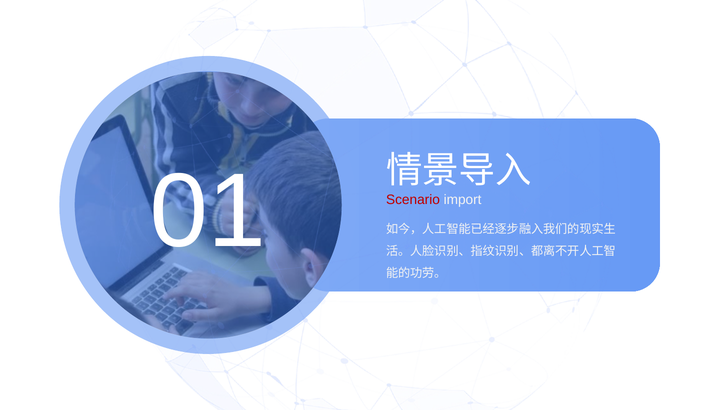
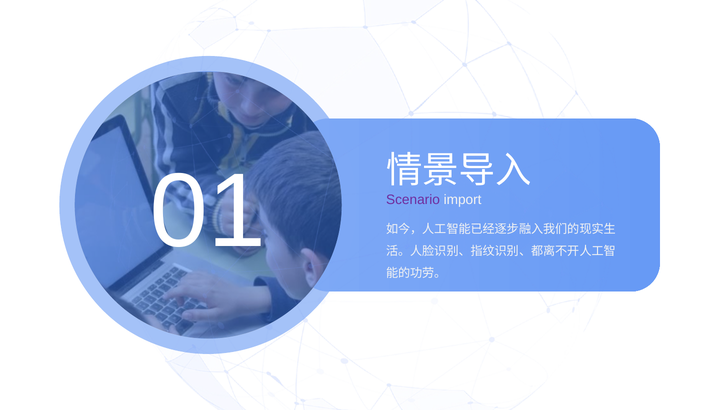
Scenario colour: red -> purple (413, 200)
